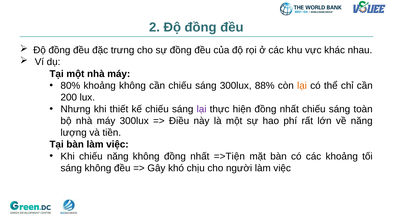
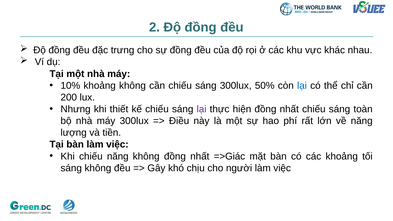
80%: 80% -> 10% (70, 86)
88%: 88% -> 50% (265, 86)
lại colour: orange -> blue (302, 86)
=>Tiện: =>Tiện -> =>Giác (229, 156)
